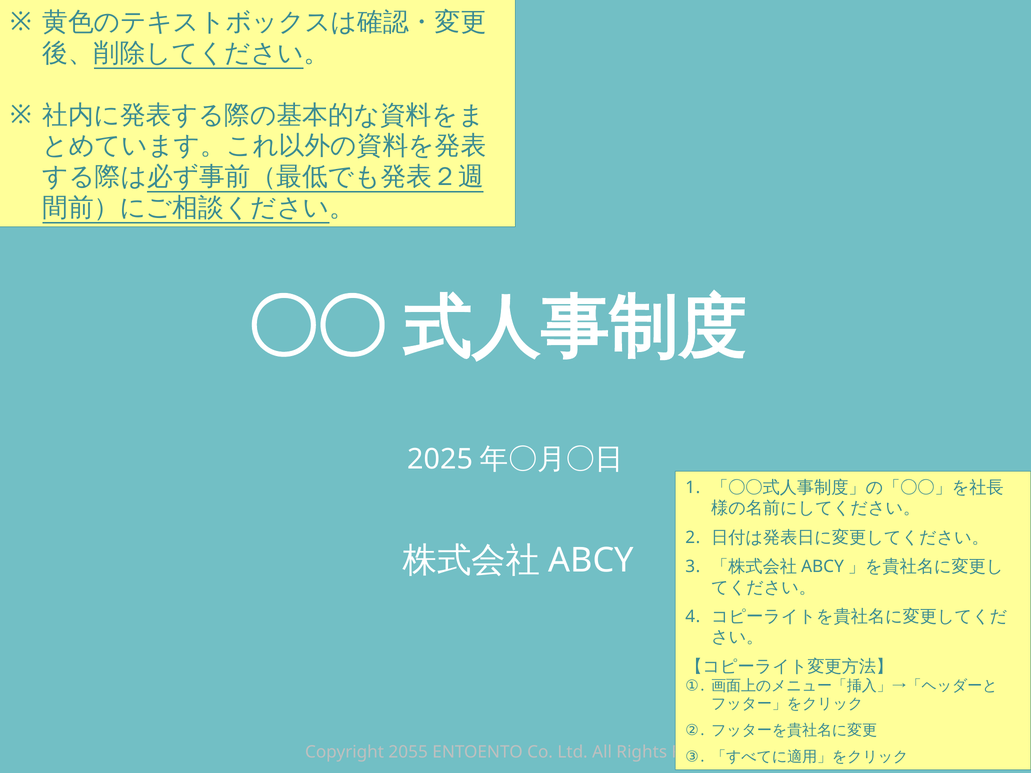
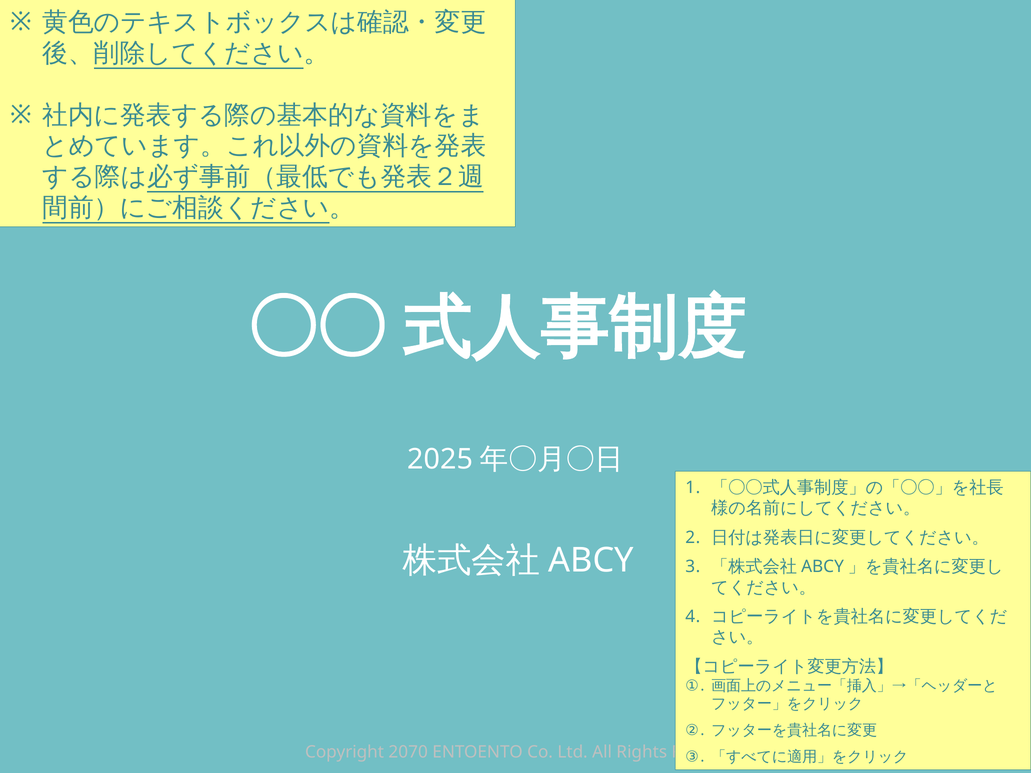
2055: 2055 -> 2070 (408, 752)
